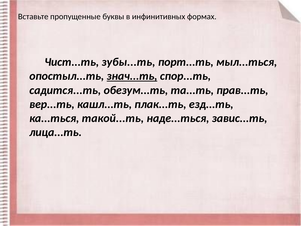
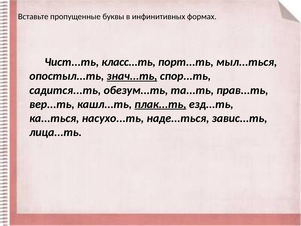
зубы...ть: зубы...ть -> класс...ть (129, 62)
плак...ть underline: none -> present (160, 104)
такой...ть: такой...ть -> насухо...ть (113, 118)
